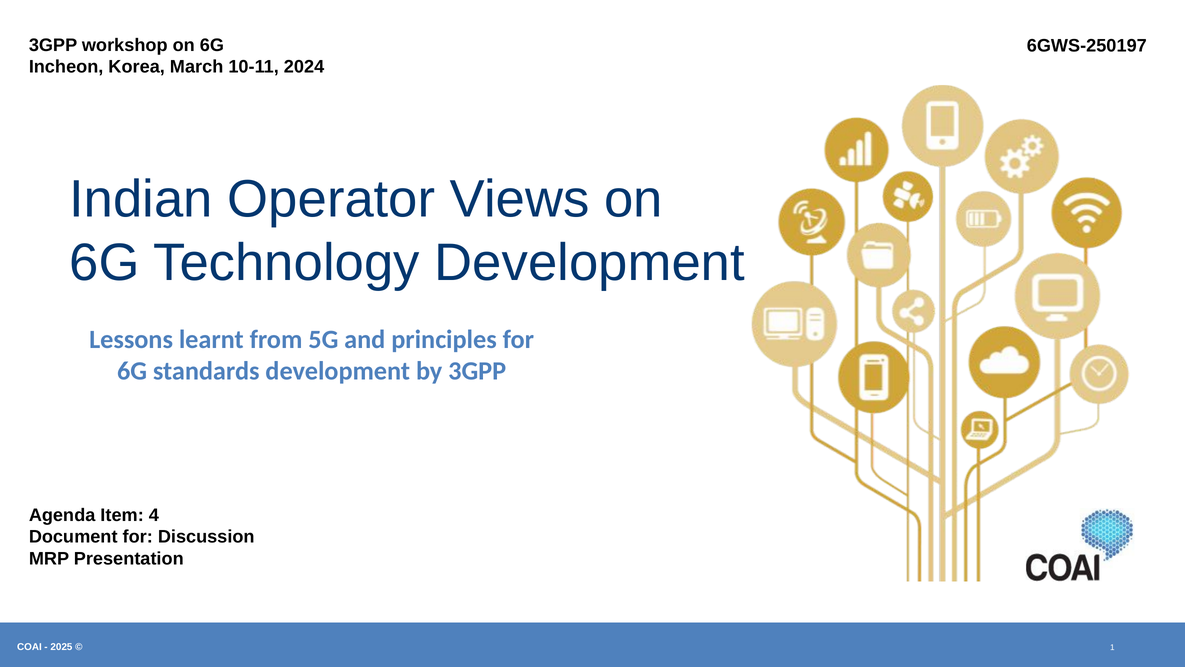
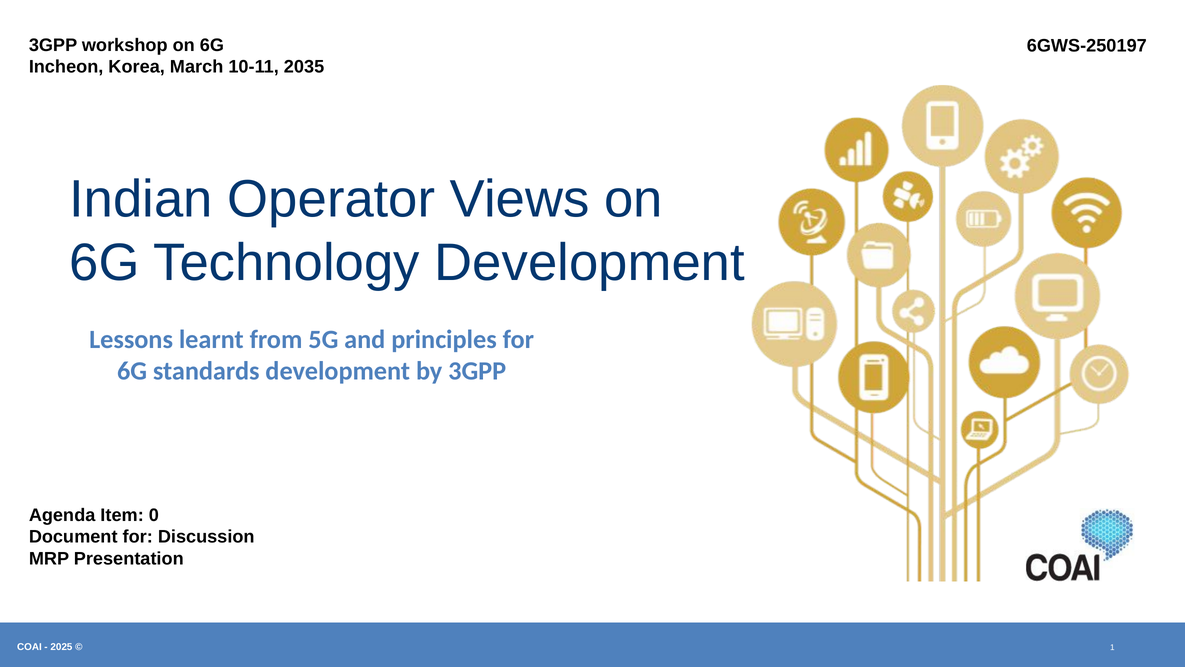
2024: 2024 -> 2035 (304, 67)
4: 4 -> 0 (154, 515)
